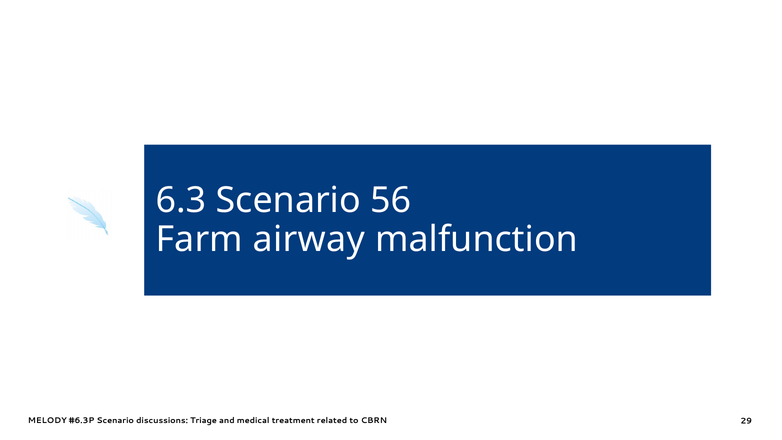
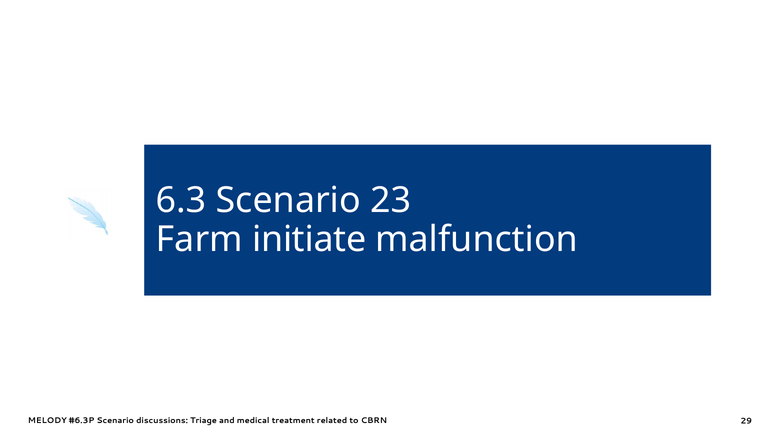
56: 56 -> 23 (391, 200)
airway: airway -> initiate (309, 239)
